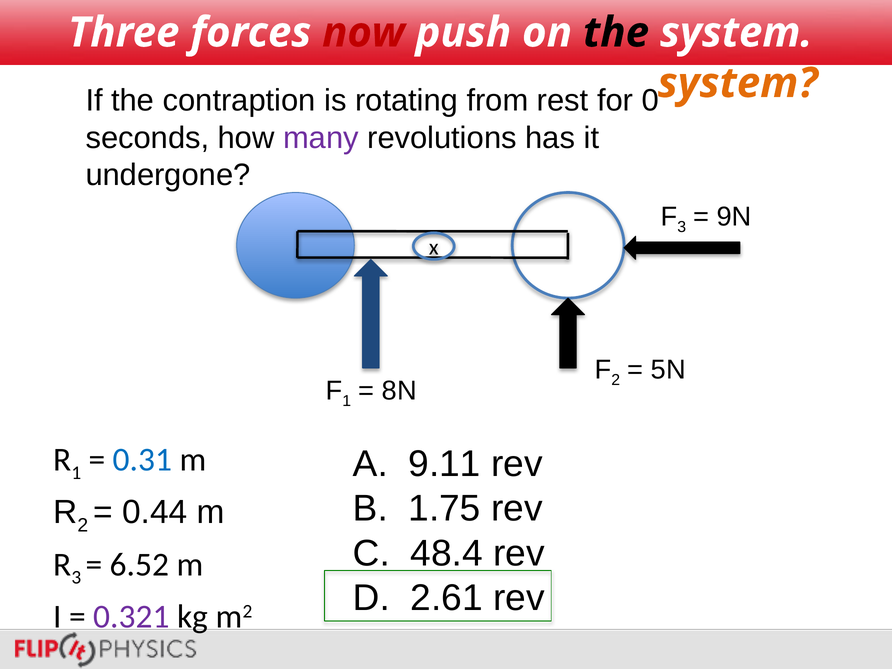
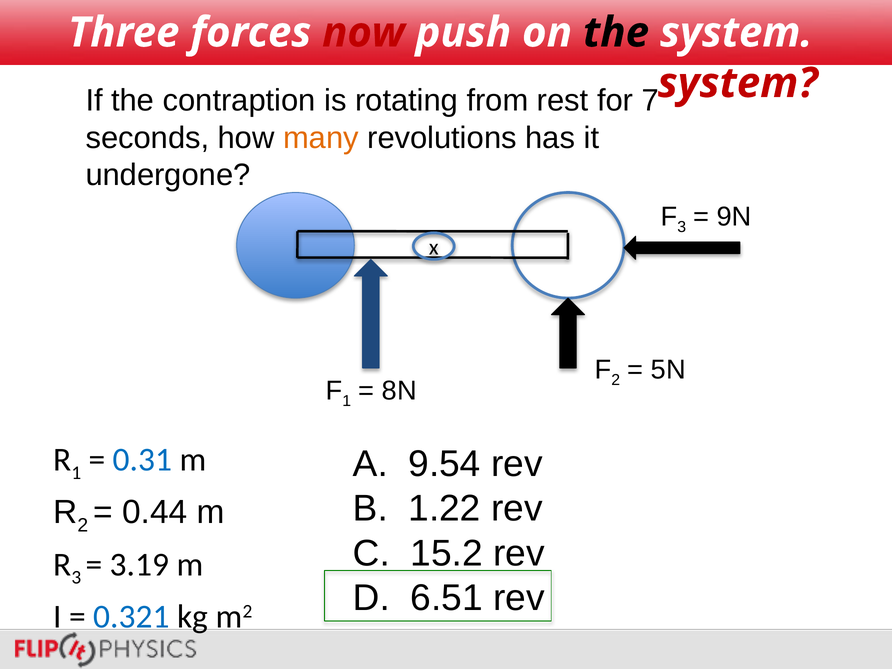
system colour: orange -> red (738, 83)
0: 0 -> 7 (650, 101)
many colour: purple -> orange (321, 138)
9.11: 9.11 -> 9.54 (444, 464)
1.75: 1.75 -> 1.22 (444, 509)
48.4: 48.4 -> 15.2 (447, 553)
6.52: 6.52 -> 3.19 (139, 564)
2.61: 2.61 -> 6.51 (447, 598)
0.321 colour: purple -> blue (132, 617)
